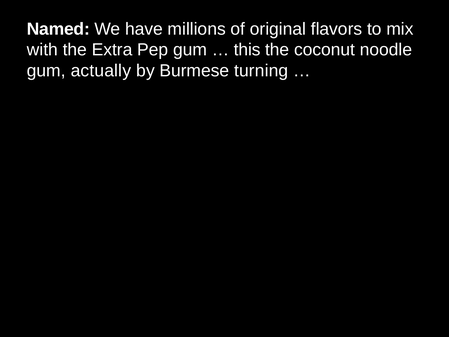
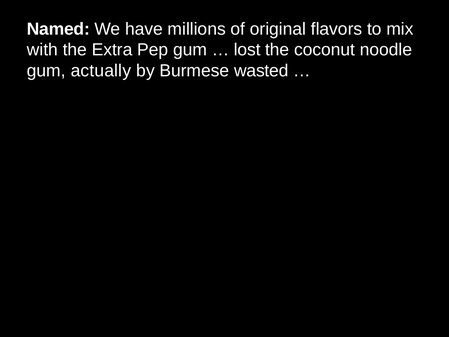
this: this -> lost (247, 50)
turning: turning -> wasted (261, 71)
